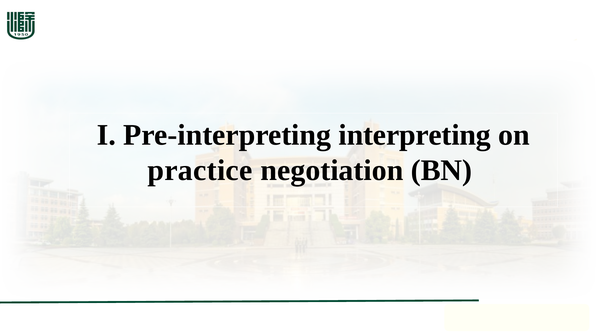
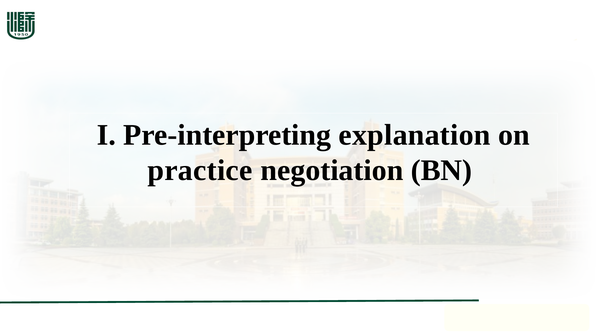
interpreting: interpreting -> explanation (415, 135)
